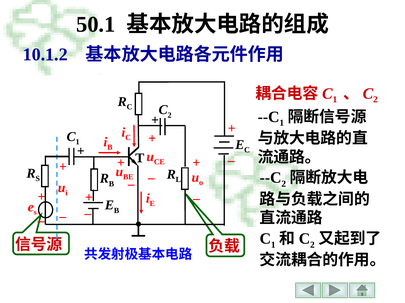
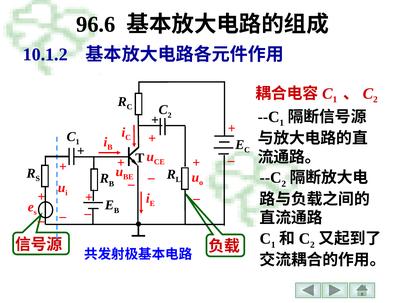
50.1: 50.1 -> 96.6 (96, 25)
